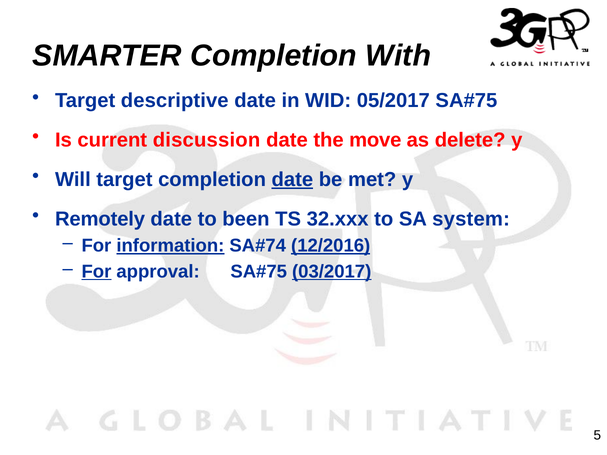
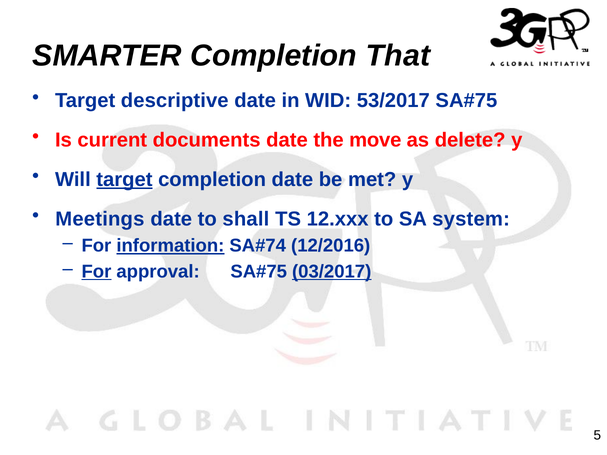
With: With -> That (398, 56)
05/2017: 05/2017 -> 53/2017 (393, 101)
discussion: discussion -> documents (207, 140)
target underline: none -> present (124, 180)
date underline: present -> none (292, 180)
Remotely: Remotely -> Meetings (100, 219)
been: been -> shall (246, 219)
32.xxx: 32.xxx -> 12.xxx (338, 219)
12/2016 underline: present -> none (331, 246)
